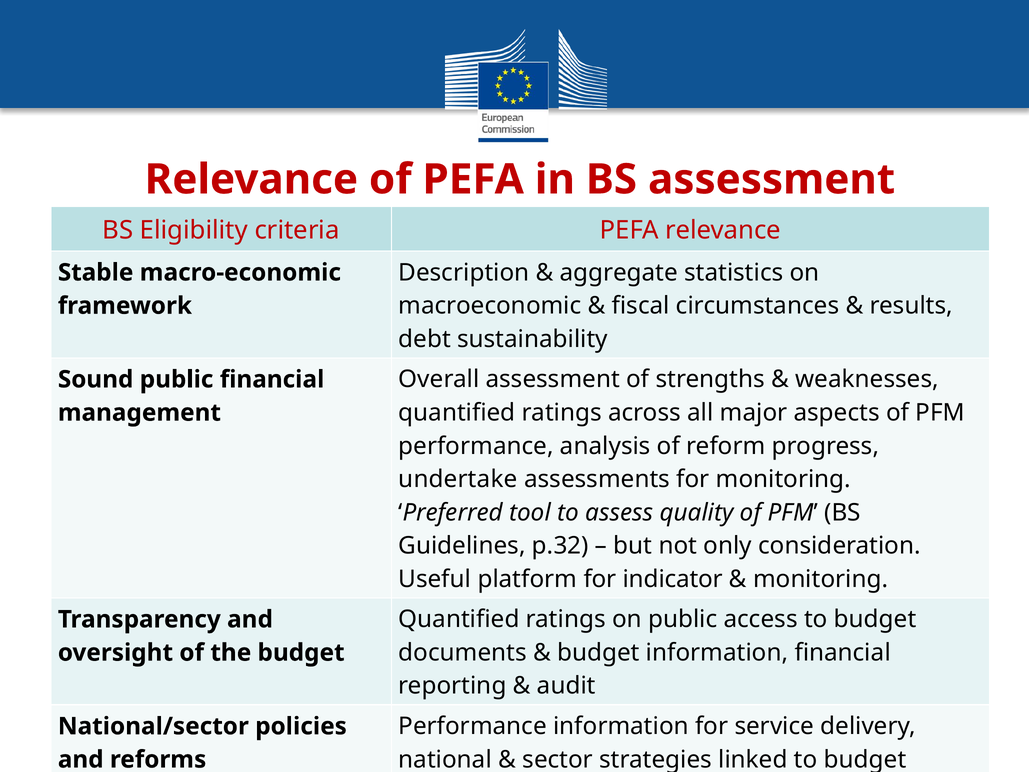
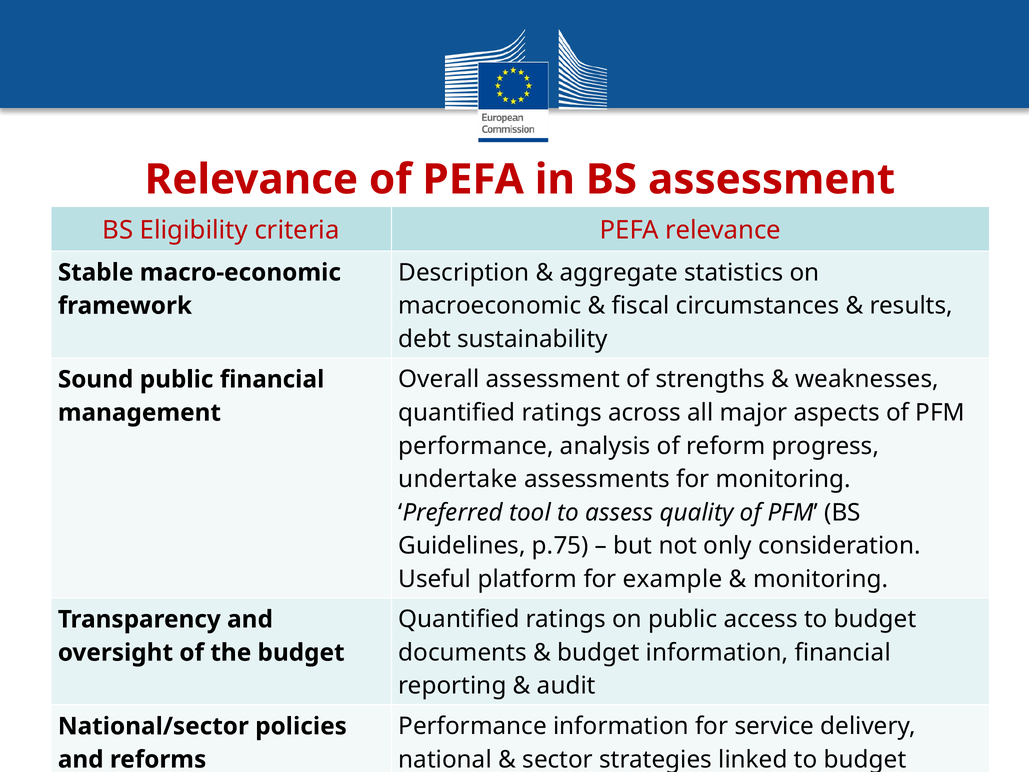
p.32: p.32 -> p.75 (560, 546)
indicator: indicator -> example (673, 579)
